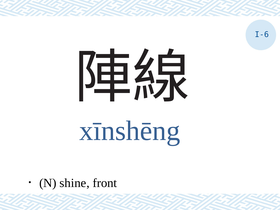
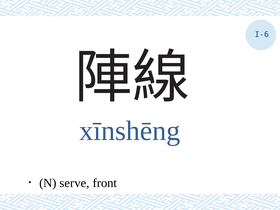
shine: shine -> serve (75, 183)
